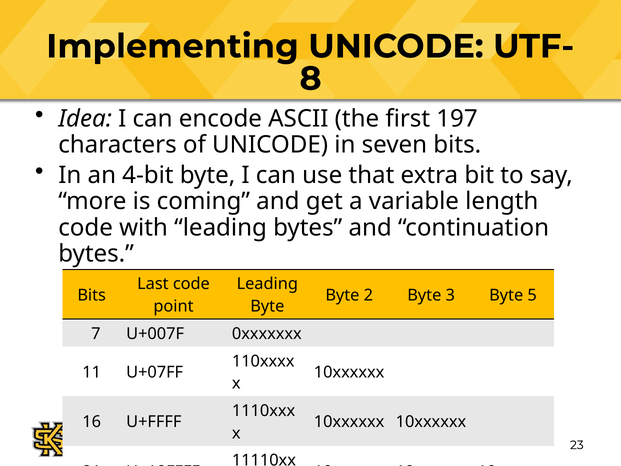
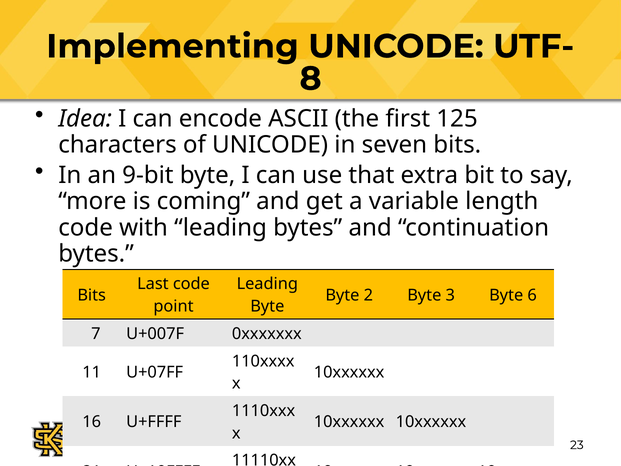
197: 197 -> 125 (457, 119)
4-bit: 4-bit -> 9-bit (148, 175)
5: 5 -> 6 (532, 295)
